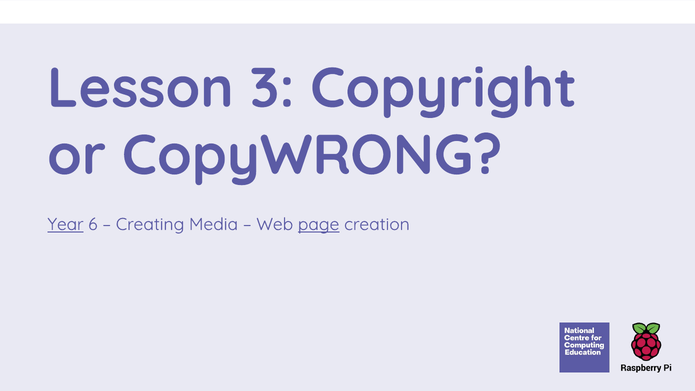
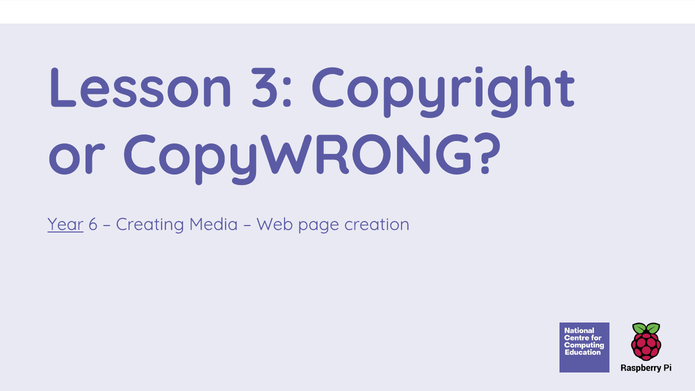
page underline: present -> none (319, 224)
